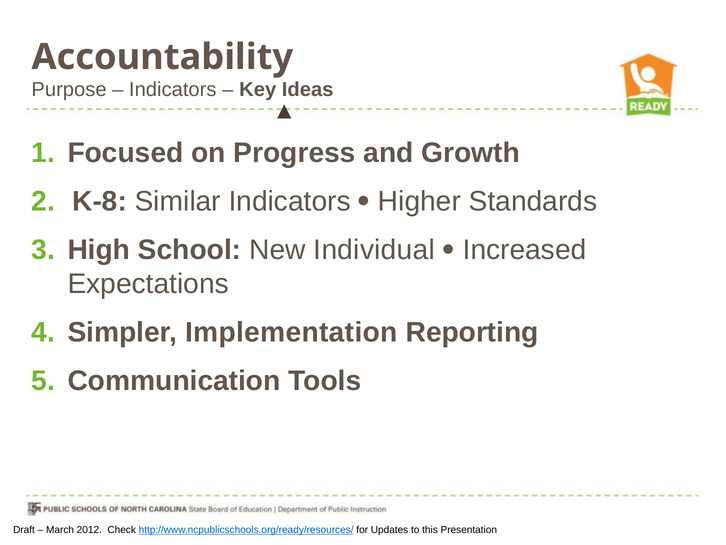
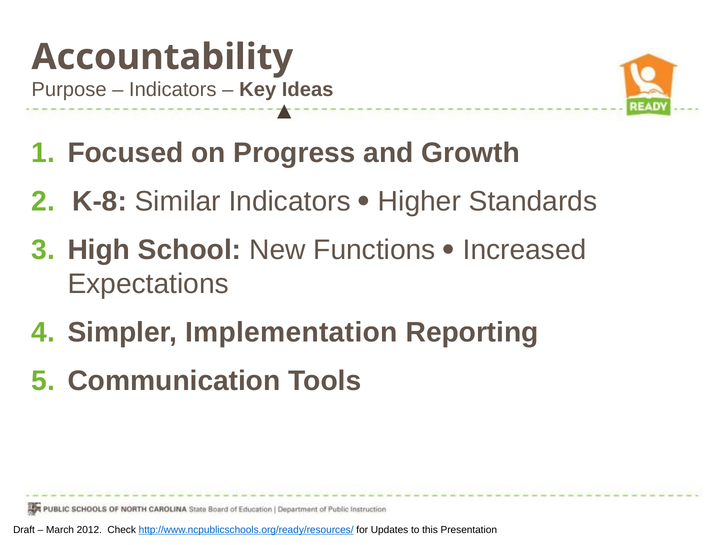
Individual: Individual -> Functions (374, 250)
